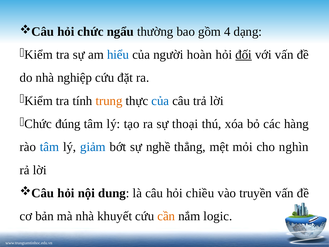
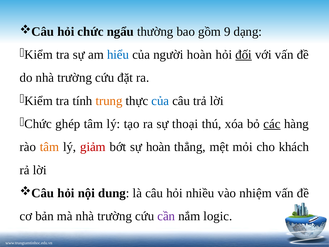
4: 4 -> 9 (227, 32)
do nhà nghiệp: nghiệp -> trường (75, 78)
đúng: đúng -> ghép (68, 124)
các underline: none -> present (272, 124)
tâm colour: blue -> orange (50, 147)
giảm colour: blue -> red (93, 147)
sự nghề: nghề -> hoàn (158, 147)
nghìn: nghìn -> khách (294, 147)
chiều: chiều -> nhiều (200, 193)
truyền: truyền -> nhiệm (256, 193)
mà nhà khuyết: khuyết -> trường (115, 216)
cần colour: orange -> purple (166, 216)
